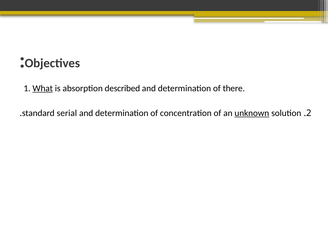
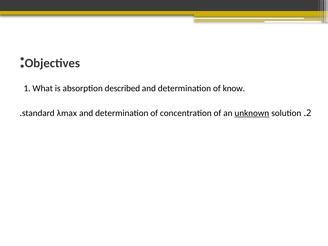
What underline: present -> none (43, 88)
there: there -> know (234, 88)
serial: serial -> λmax (67, 113)
